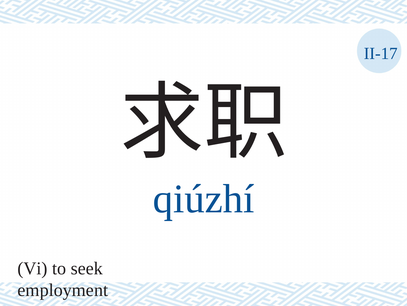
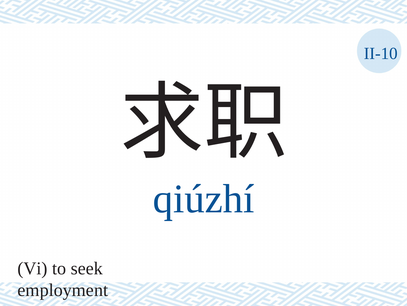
II-17: II-17 -> II-10 (381, 53)
